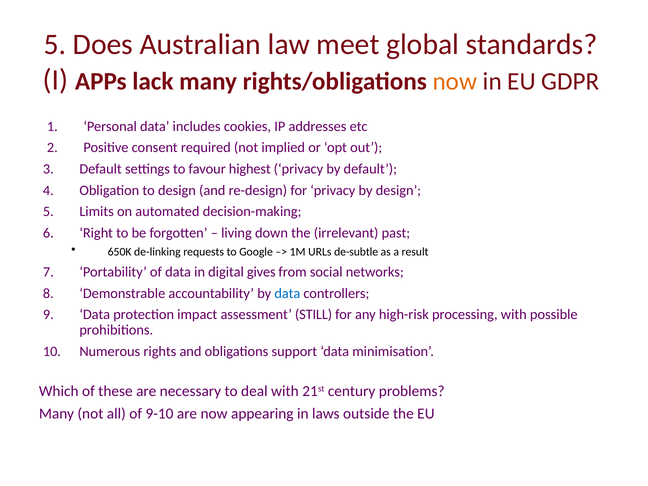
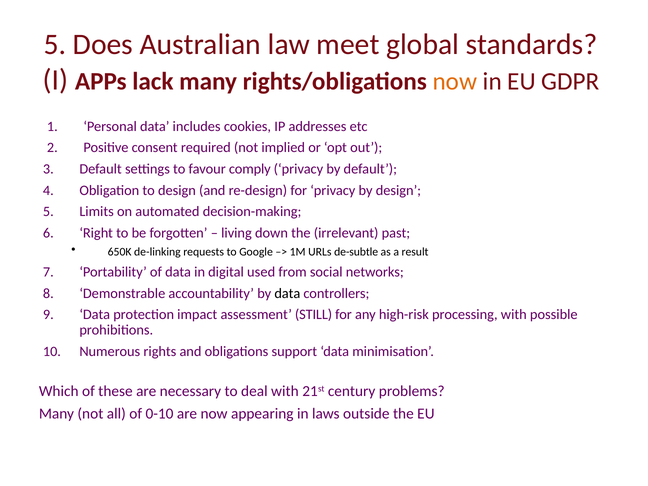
highest: highest -> comply (250, 169)
gives: gives -> used (261, 272)
data colour: blue -> black (287, 293)
9-10: 9-10 -> 0-10 (159, 414)
